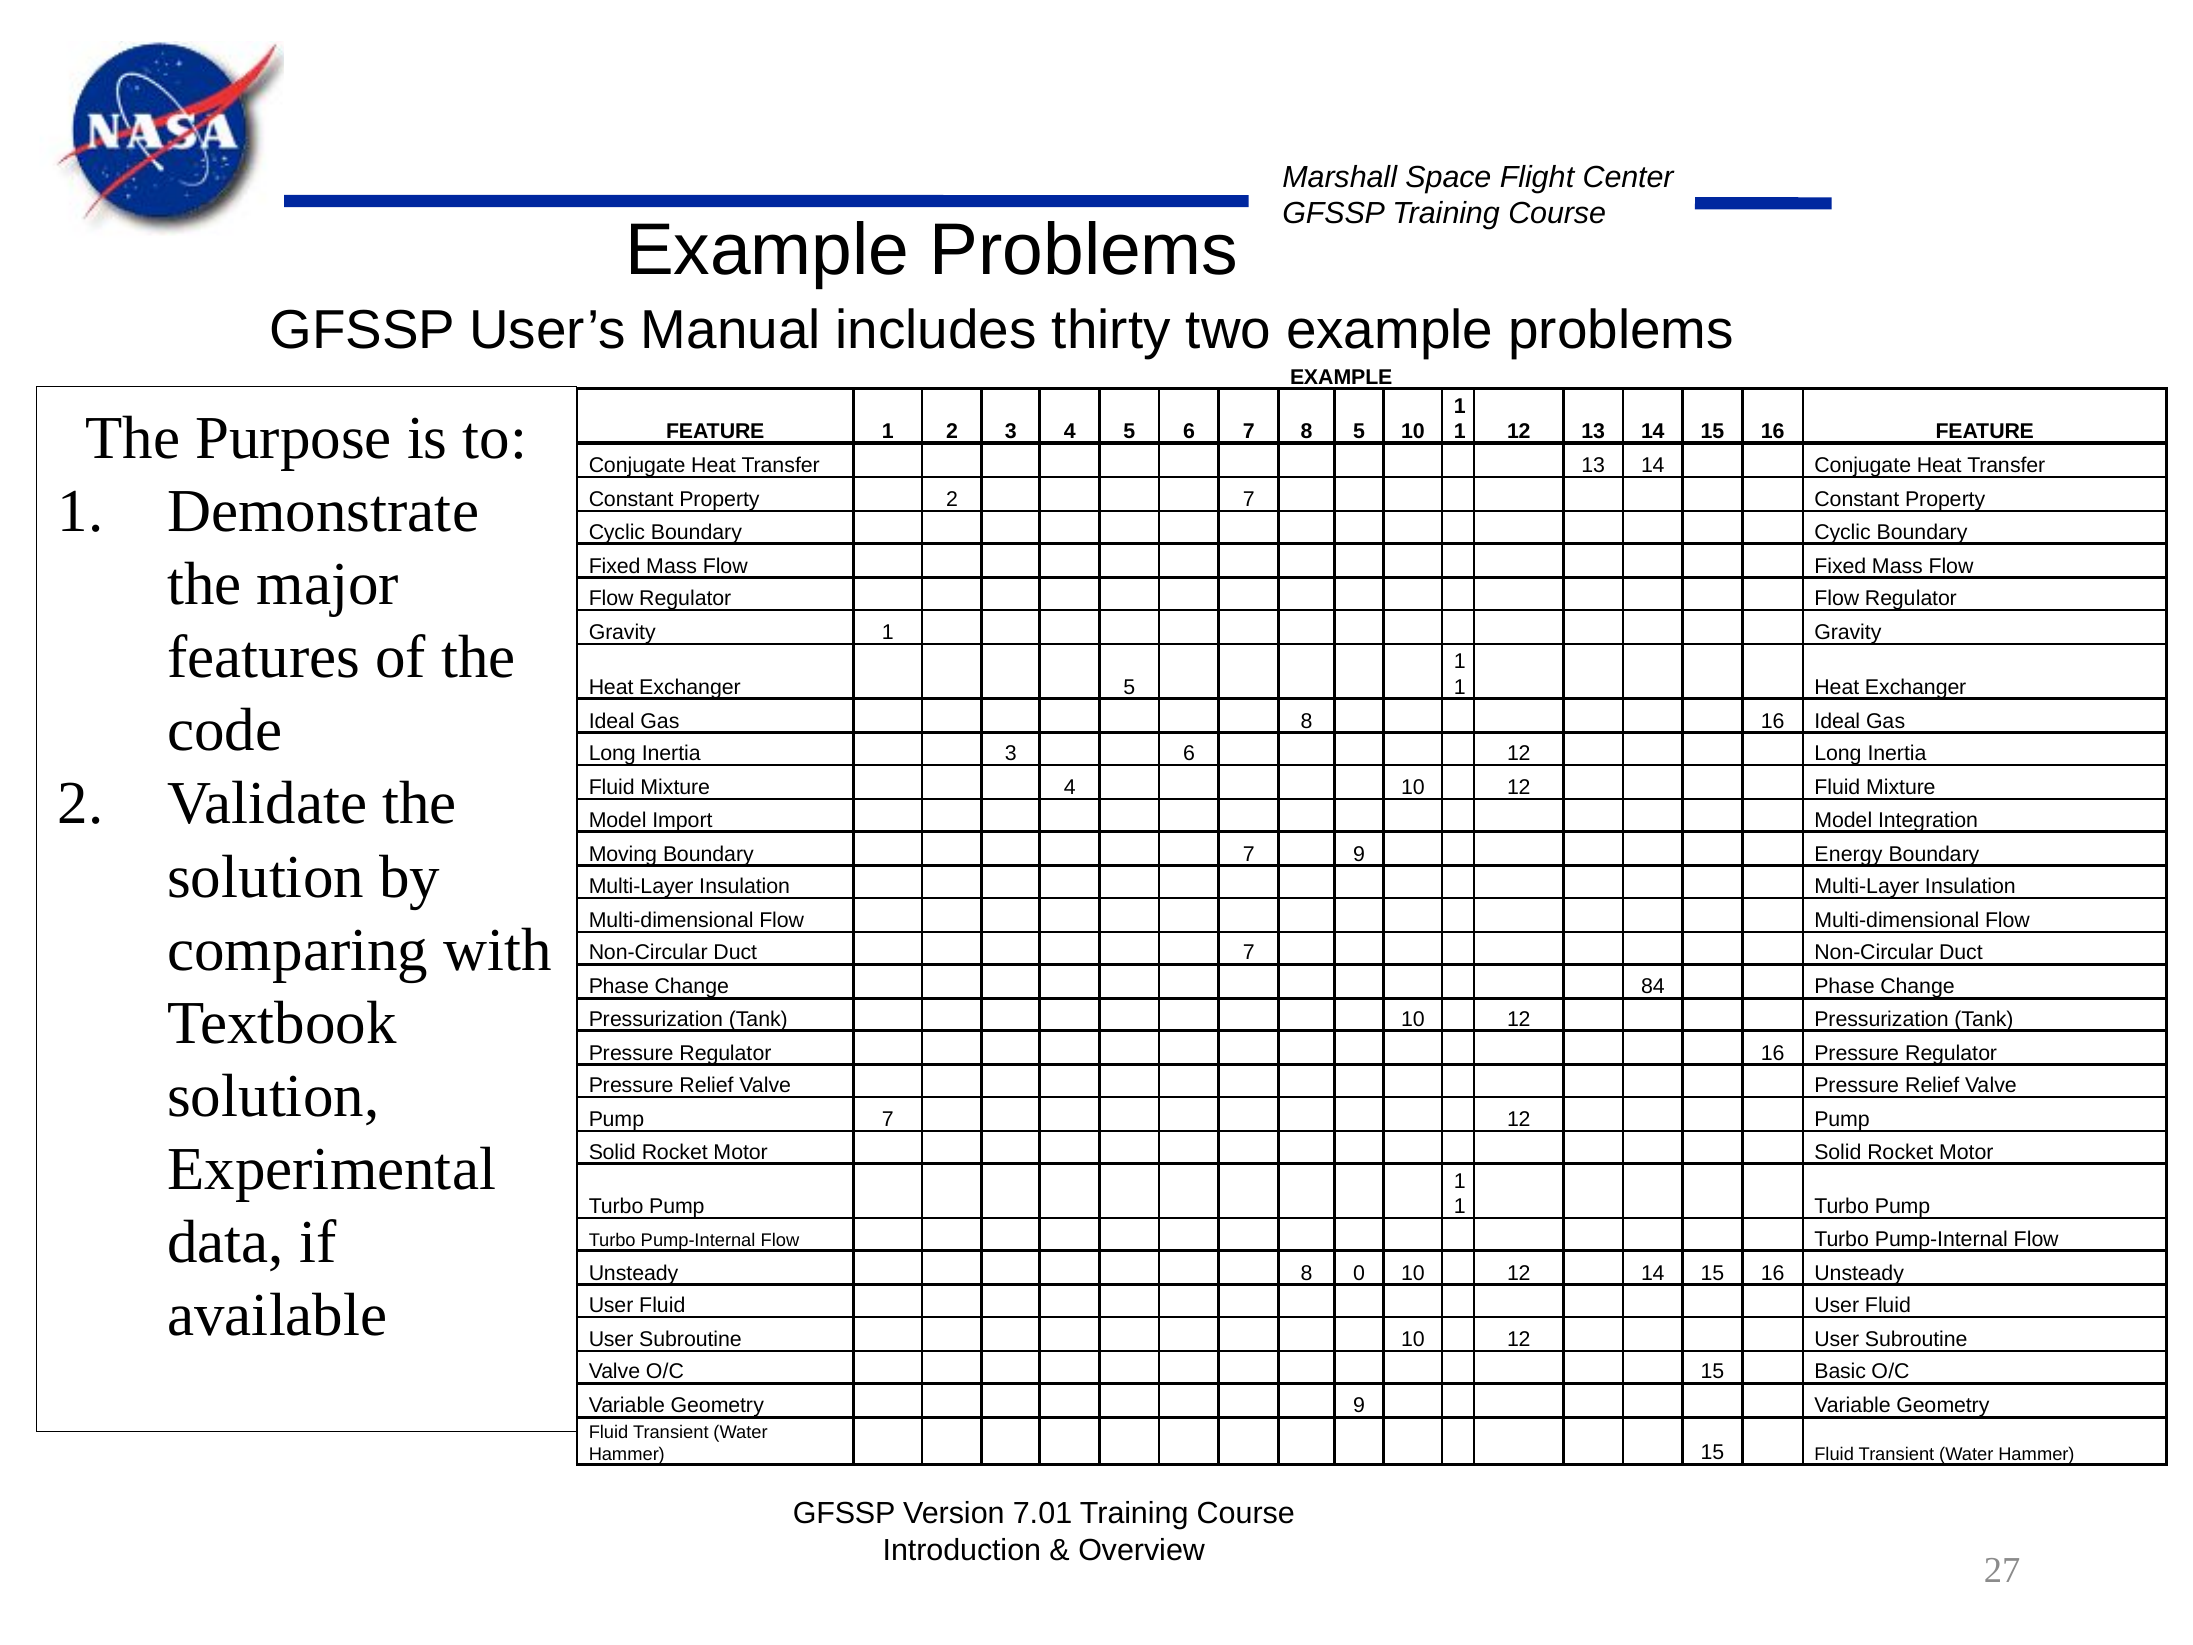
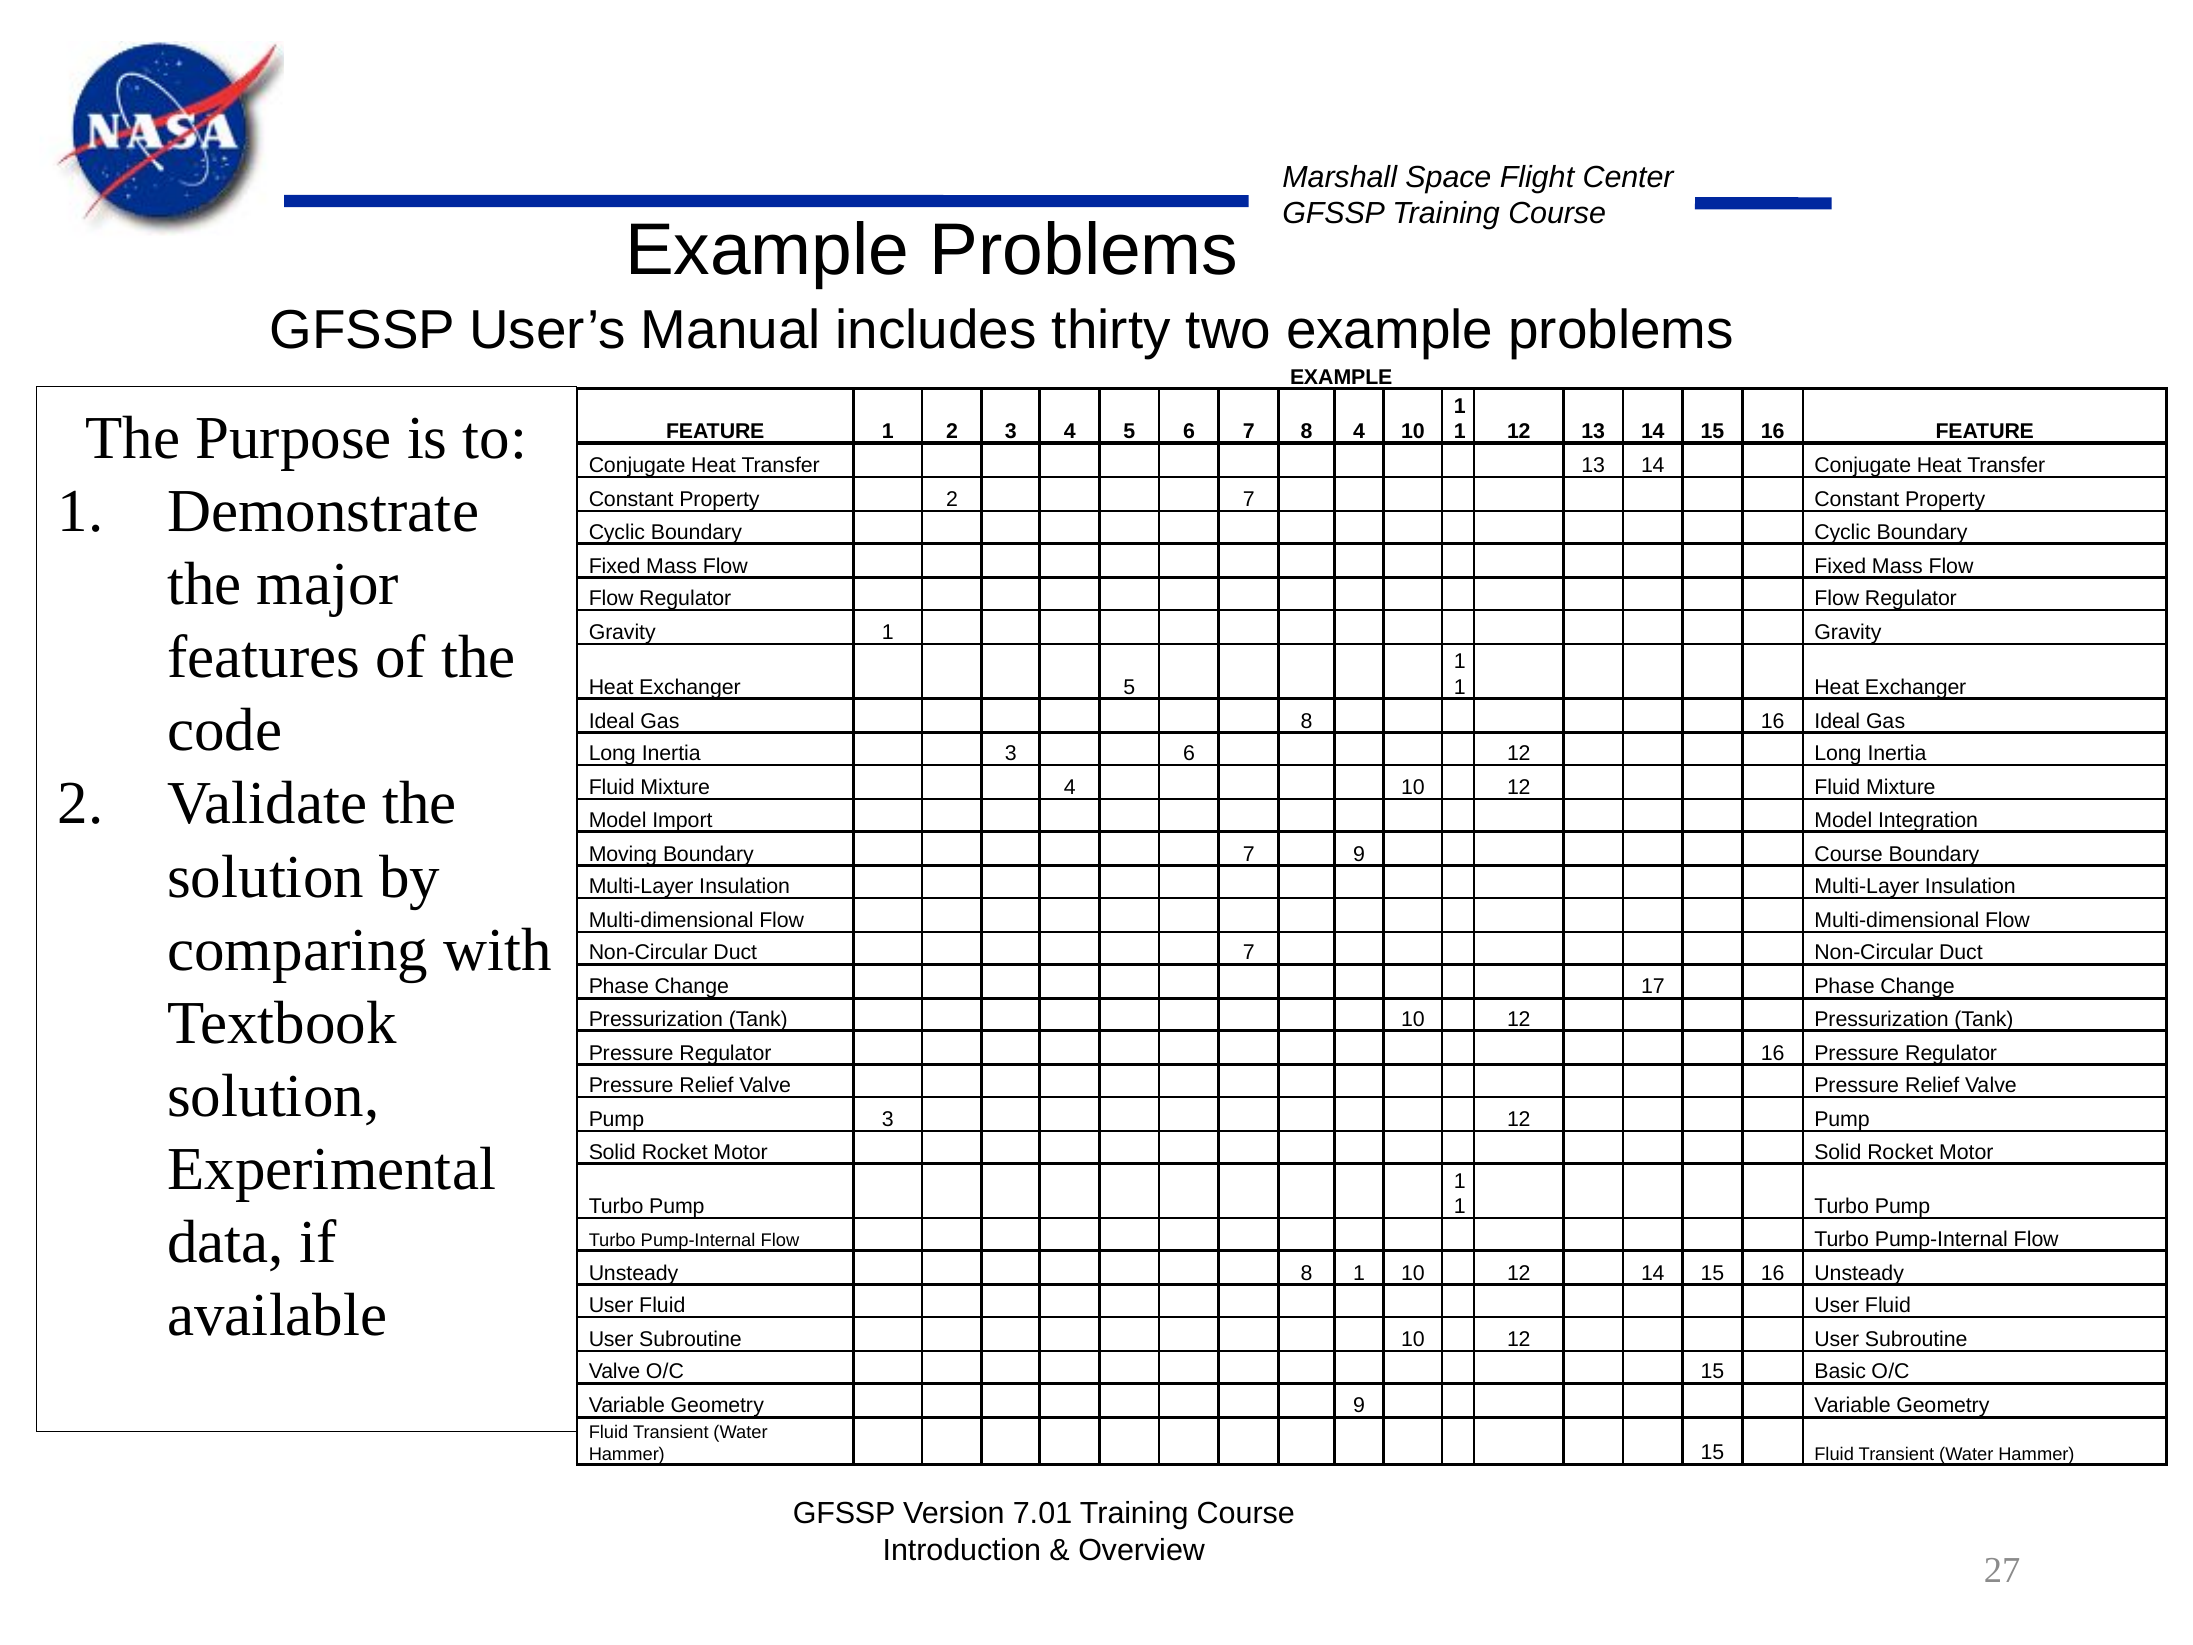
8 5: 5 -> 4 (1359, 432)
9 Energy: Energy -> Course (1849, 854)
84: 84 -> 17 (1653, 987)
Pump 7: 7 -> 3 (888, 1120)
8 0: 0 -> 1 (1359, 1273)
